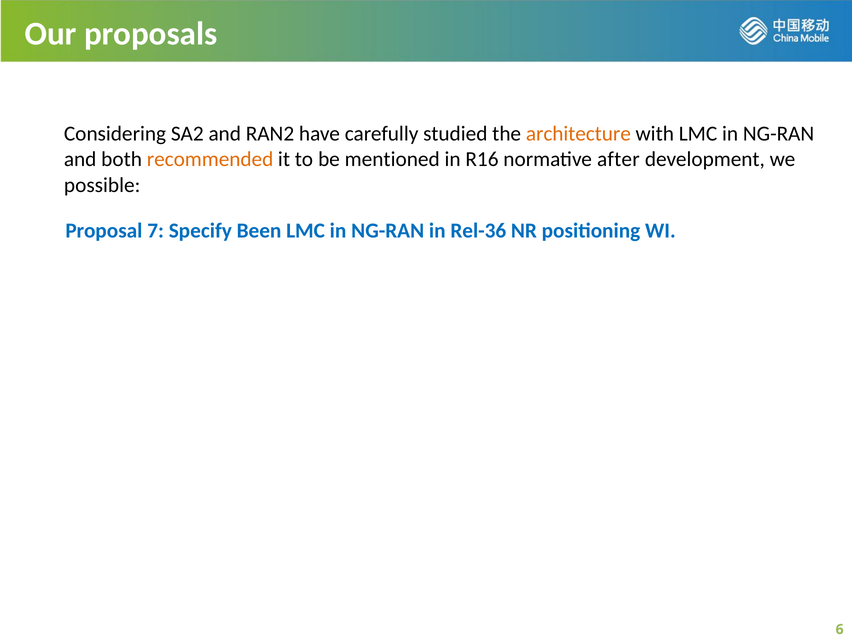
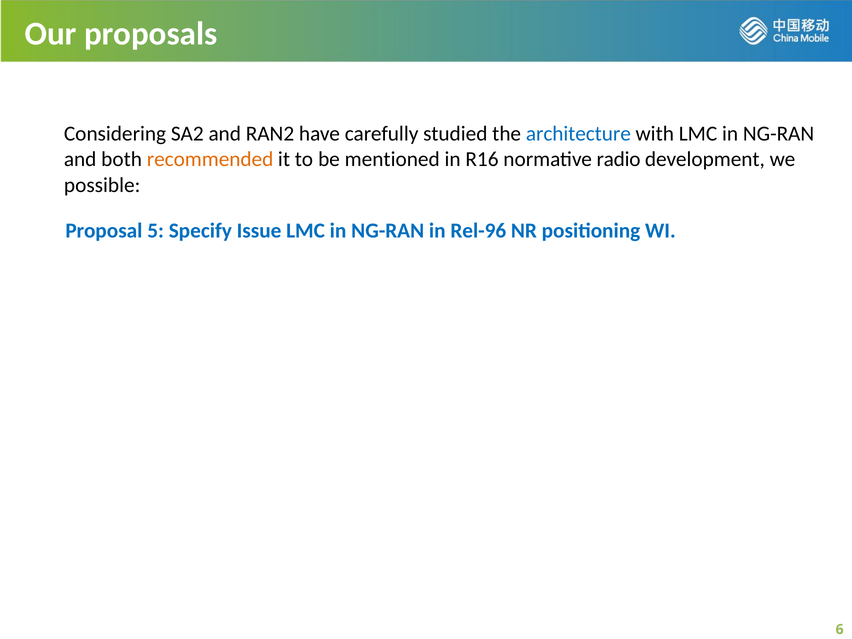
architecture colour: orange -> blue (578, 134)
after: after -> radio (619, 159)
7: 7 -> 5 (156, 231)
Been: Been -> Issue (259, 231)
Rel-36: Rel-36 -> Rel-96 (478, 231)
